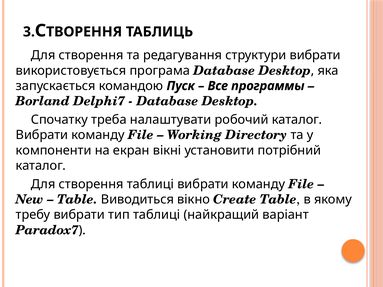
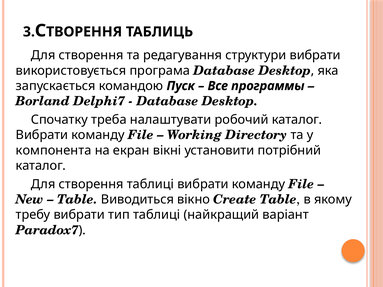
компоненти: компоненти -> компонента (54, 150)
